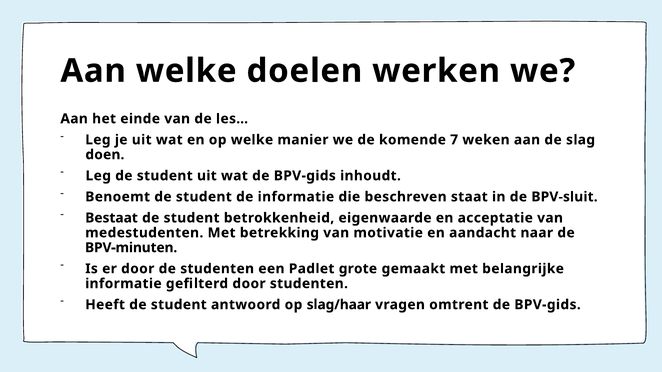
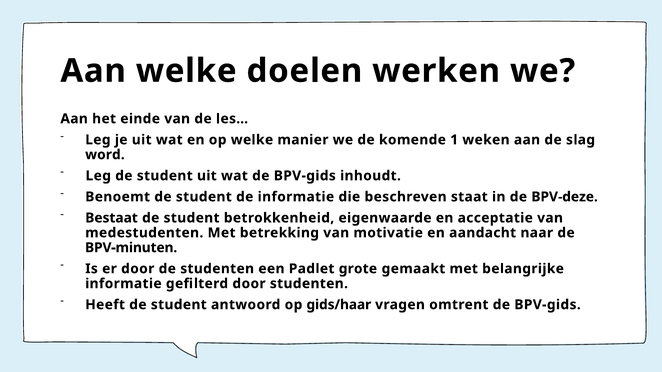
7: 7 -> 1 (454, 140)
doen: doen -> word (105, 155)
BPV-sluit: BPV-sluit -> BPV-deze (565, 197)
slag/haar: slag/haar -> gids/haar (339, 305)
